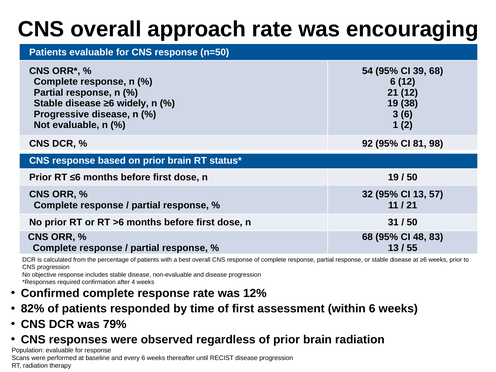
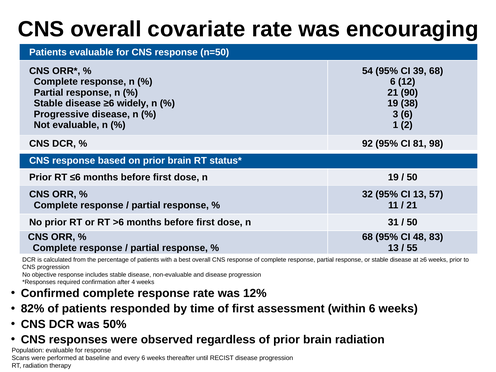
approach: approach -> covariate (197, 29)
21 12: 12 -> 90 (409, 93)
79%: 79% -> 50% (115, 324)
